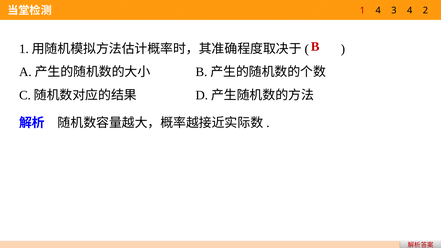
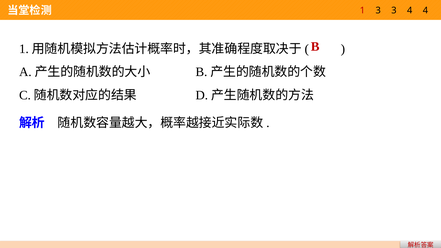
1 4: 4 -> 3 (378, 10)
4 2: 2 -> 4 (425, 10)
